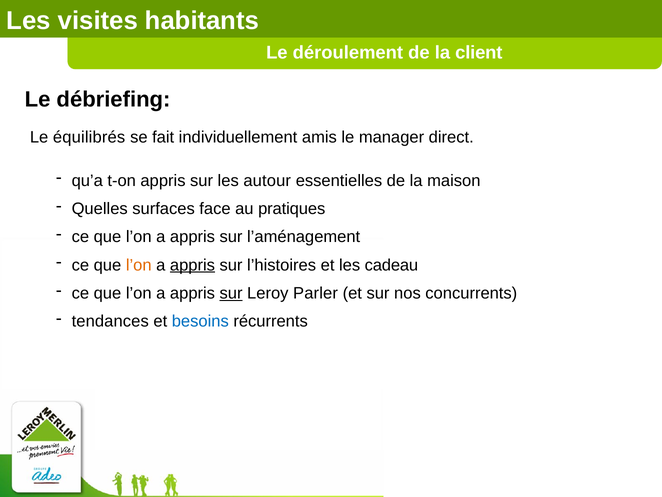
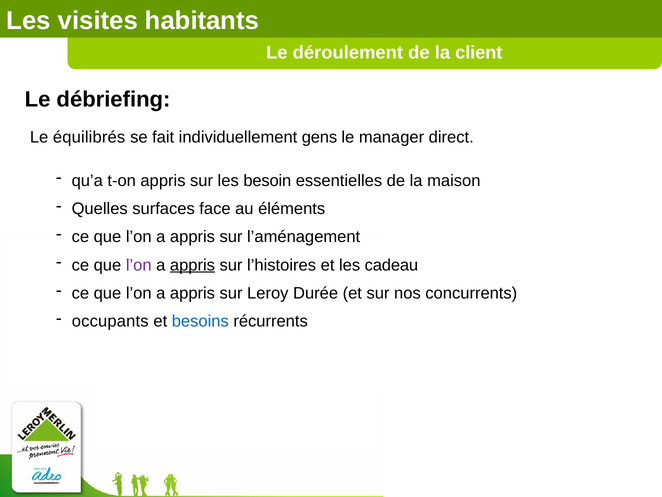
amis: amis -> gens (319, 137)
autour: autour -> besoin (267, 180)
pratiques: pratiques -> éléments (292, 209)
l’on colour: orange -> purple (139, 265)
sur underline: present -> none (231, 293)
Parler: Parler -> Durée (316, 293)
tendances: tendances -> occupants (110, 321)
